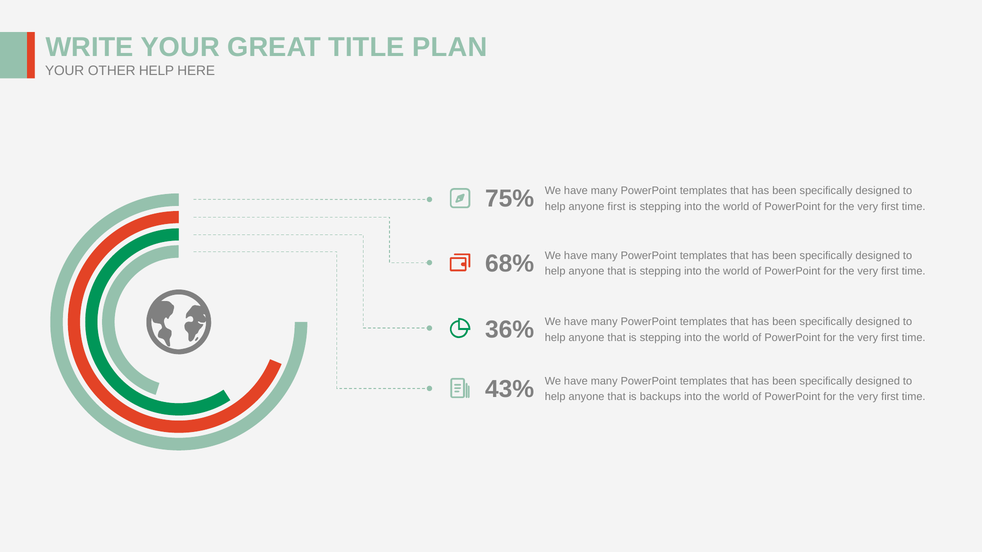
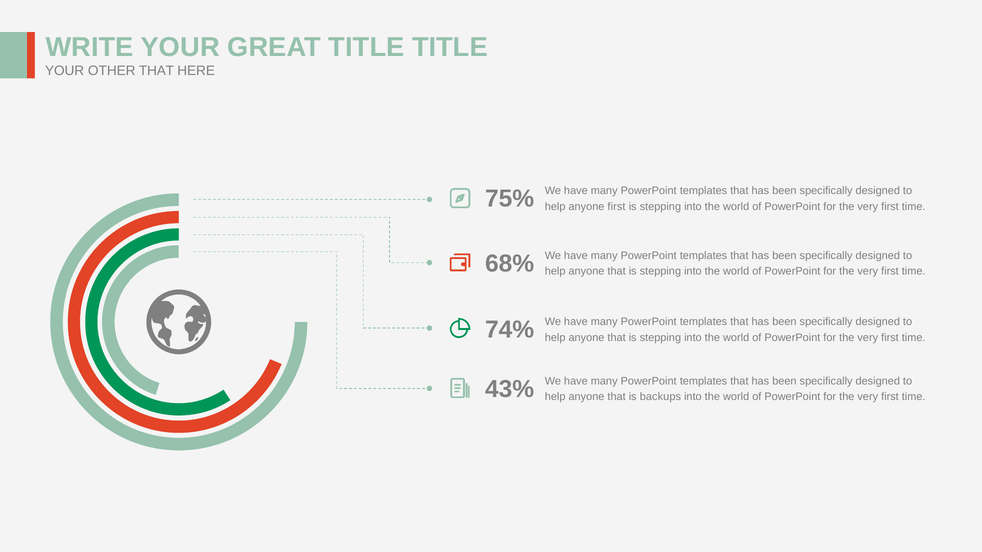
TITLE PLAN: PLAN -> TITLE (450, 47)
OTHER HELP: HELP -> THAT (156, 71)
36%: 36% -> 74% (510, 330)
